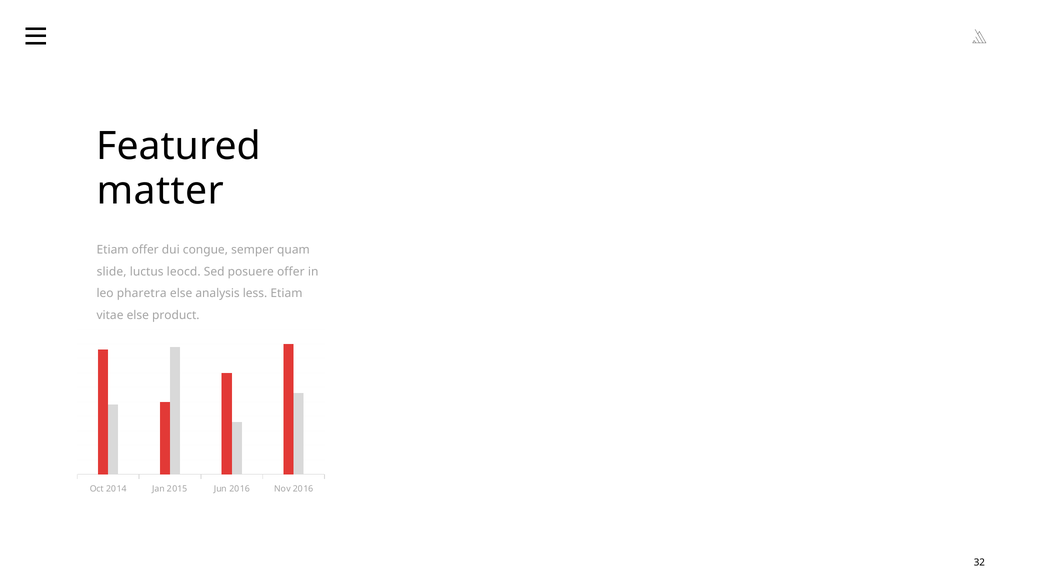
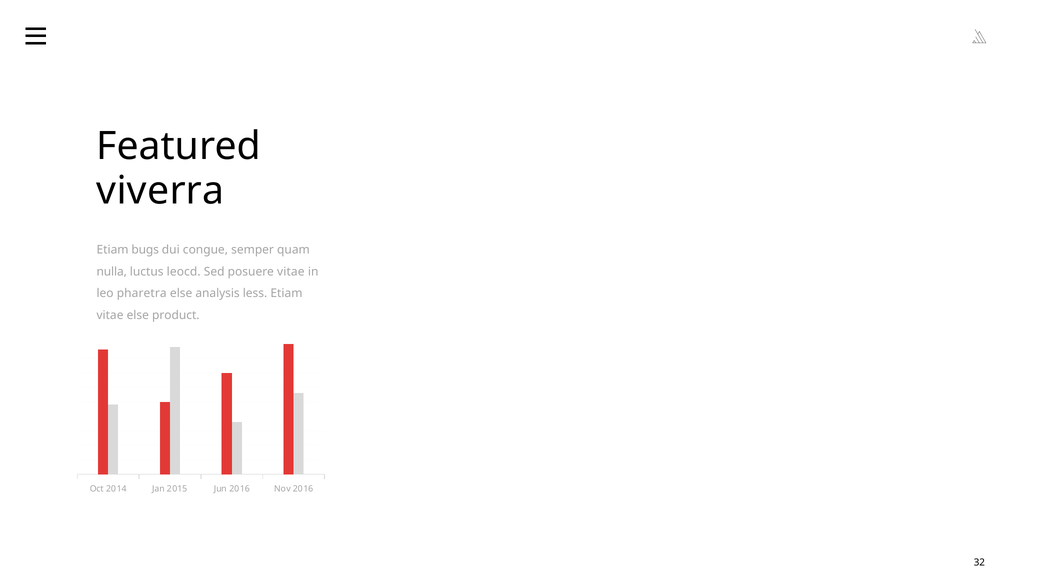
matter: matter -> viverra (160, 191)
Etiam offer: offer -> bugs (145, 250)
slide: slide -> nulla (112, 271)
posuere offer: offer -> vitae (291, 271)
